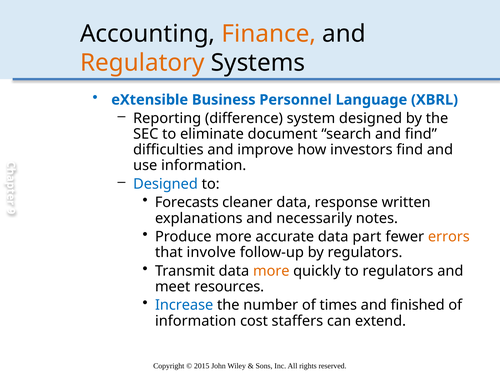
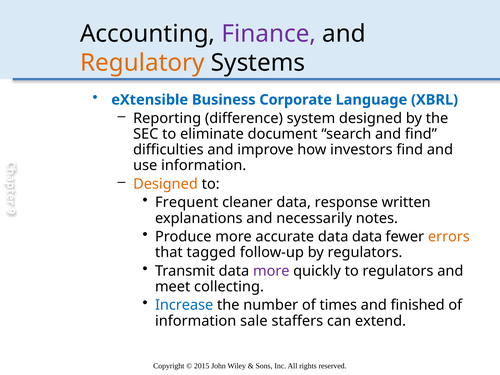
Finance colour: orange -> purple (269, 34)
Personnel: Personnel -> Corporate (296, 100)
Designed colour: blue -> orange (165, 184)
Forecasts: Forecasts -> Frequent (187, 202)
data part: part -> data (367, 237)
involve: involve -> tagged (211, 252)
more colour: orange -> purple (271, 271)
resources: resources -> collecting (229, 287)
cost: cost -> sale (254, 321)
